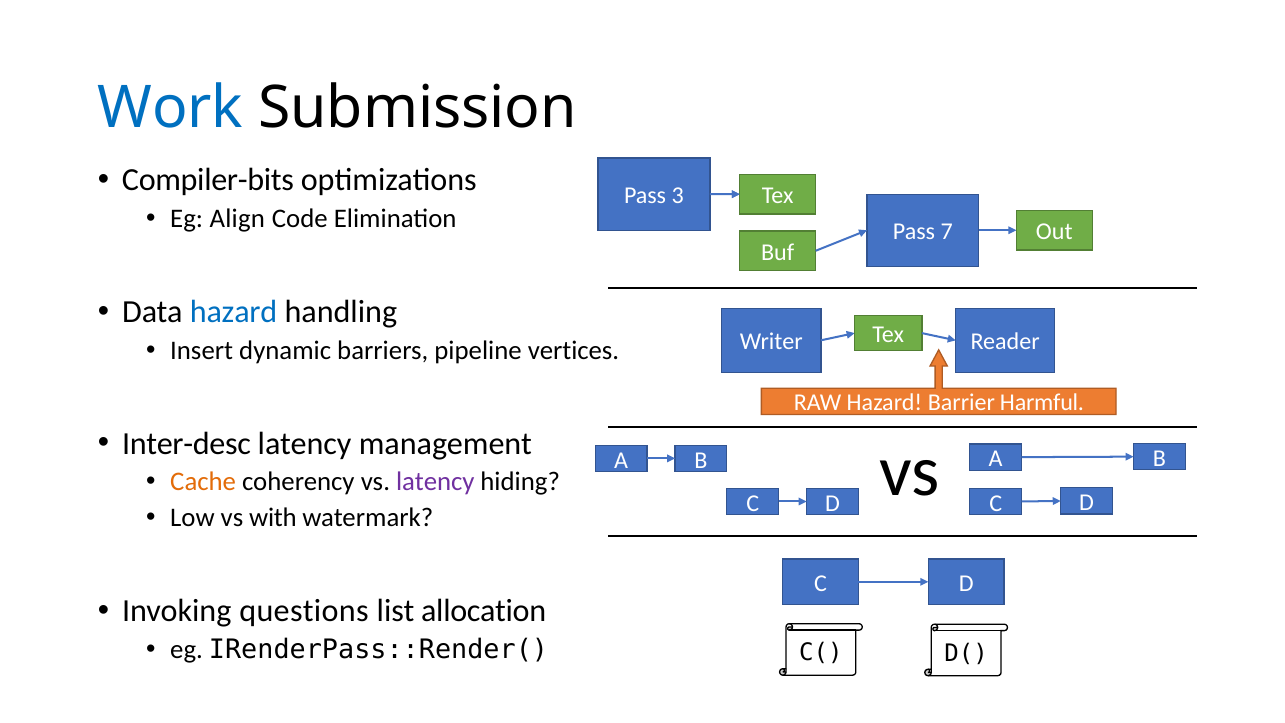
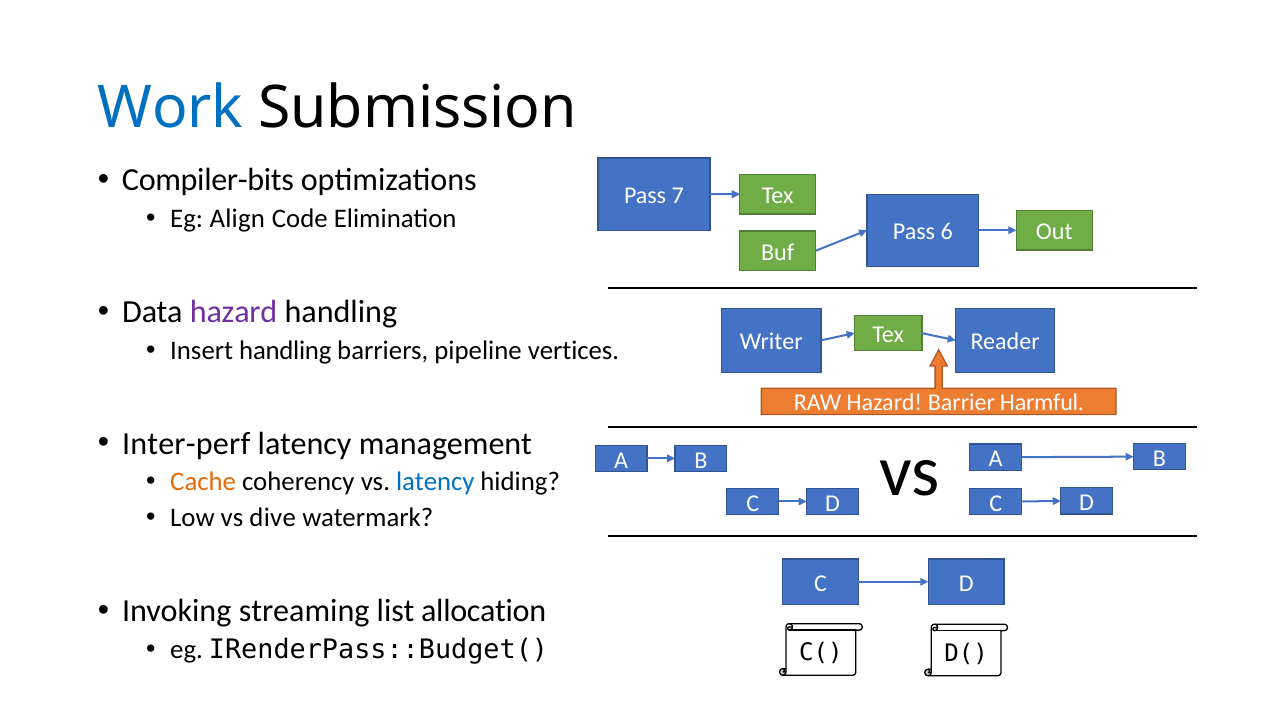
3: 3 -> 7 (678, 196)
7: 7 -> 6 (947, 232)
hazard colour: blue -> purple (234, 312)
Insert dynamic: dynamic -> handling (285, 350)
Inter-desc: Inter-desc -> Inter-perf (186, 444)
latency colour: purple -> blue (435, 482)
with: with -> dive (273, 518)
questions: questions -> streaming (304, 611)
IRenderPass::Render(: IRenderPass::Render( -> IRenderPass::Budget( (379, 649)
